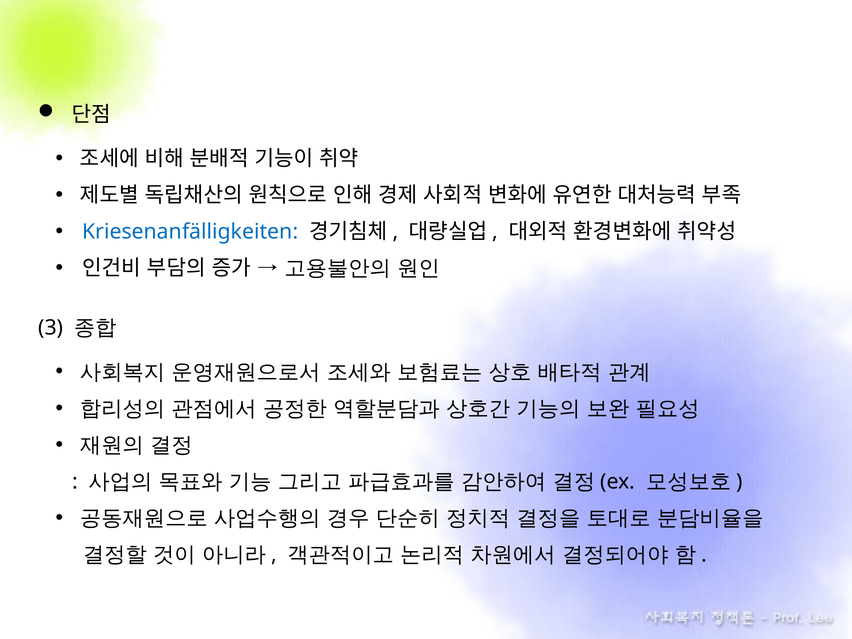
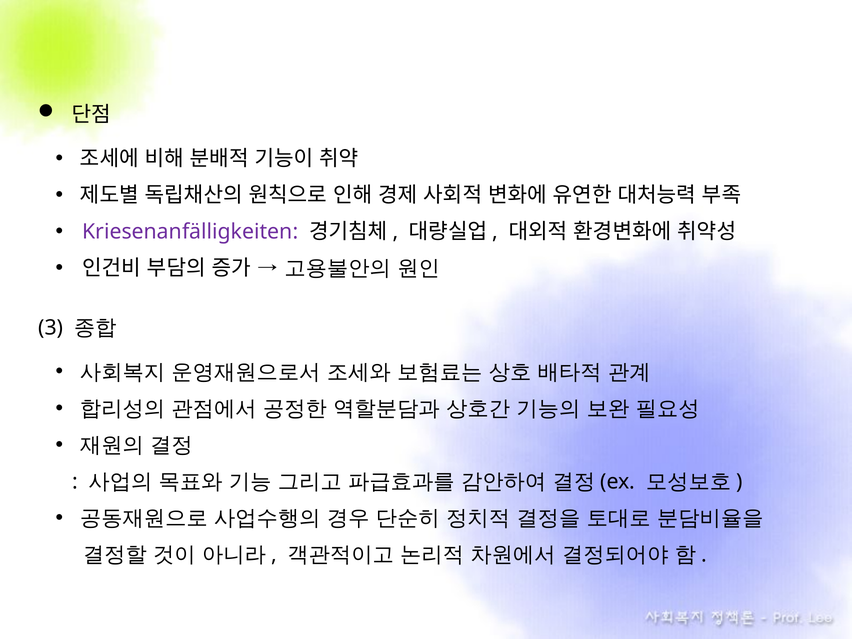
Kriesenanfälligkeiten colour: blue -> purple (190, 232)
